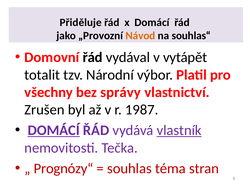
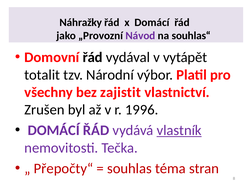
Přiděluje: Přiděluje -> Náhražky (81, 22)
Návod colour: orange -> purple (140, 36)
správy: správy -> zajistit (121, 93)
1987: 1987 -> 1996 (142, 110)
DOMÁCÍ underline: present -> none (54, 131)
Prognózy“: Prognózy“ -> Přepočty“ (63, 169)
